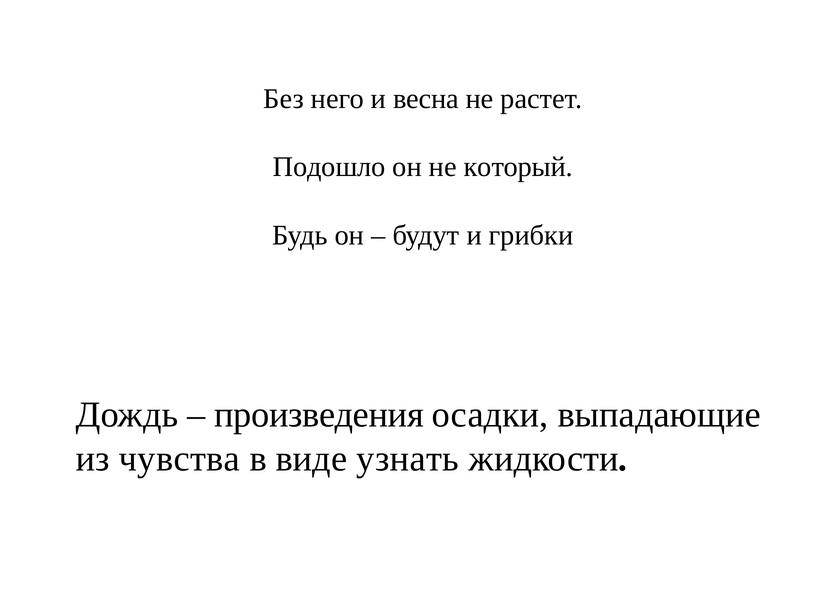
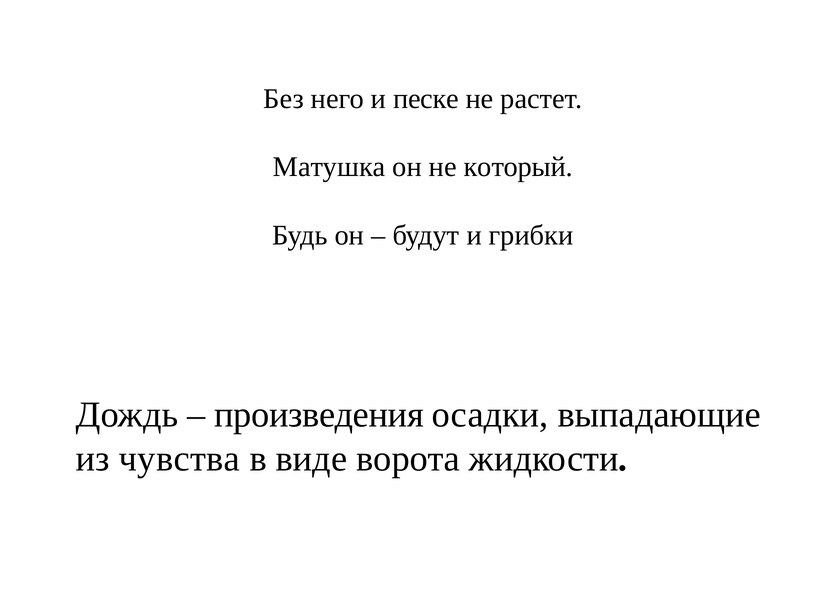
весна: весна -> песке (426, 99)
Подошло: Подошло -> Матушка (329, 167)
узнать: узнать -> ворота (408, 459)
